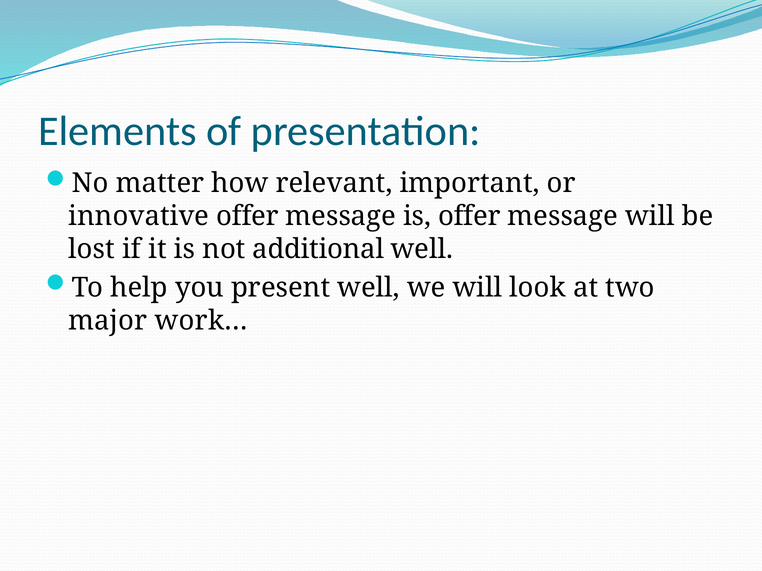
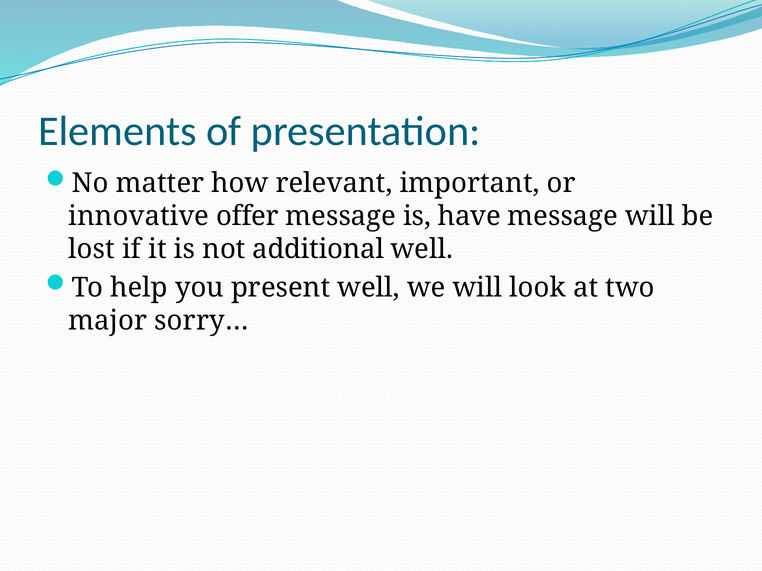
is offer: offer -> have (469, 216)
work…: work… -> sorry… (201, 321)
